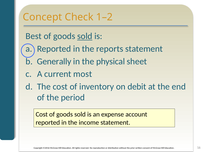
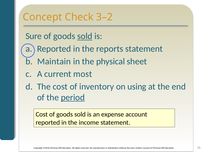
1–2: 1–2 -> 3–2 (104, 17)
Best: Best -> Sure (34, 36)
Generally: Generally -> Maintain (54, 61)
debit: debit -> using (137, 87)
period underline: none -> present (73, 98)
